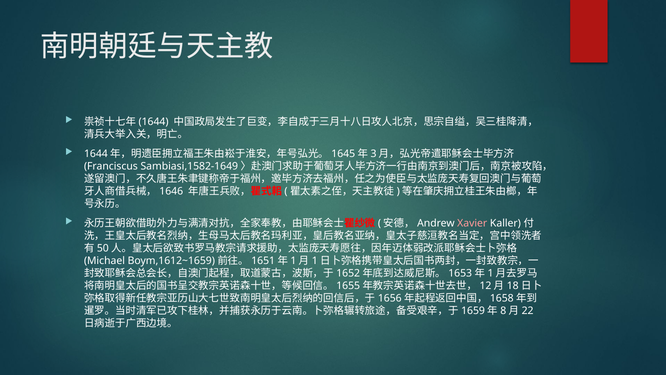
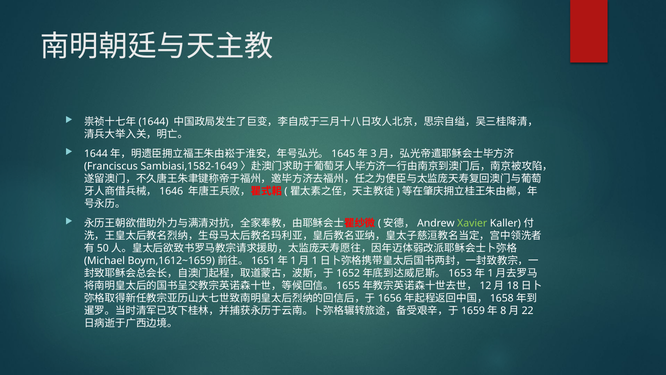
Xavier colour: pink -> light green (472, 223)
